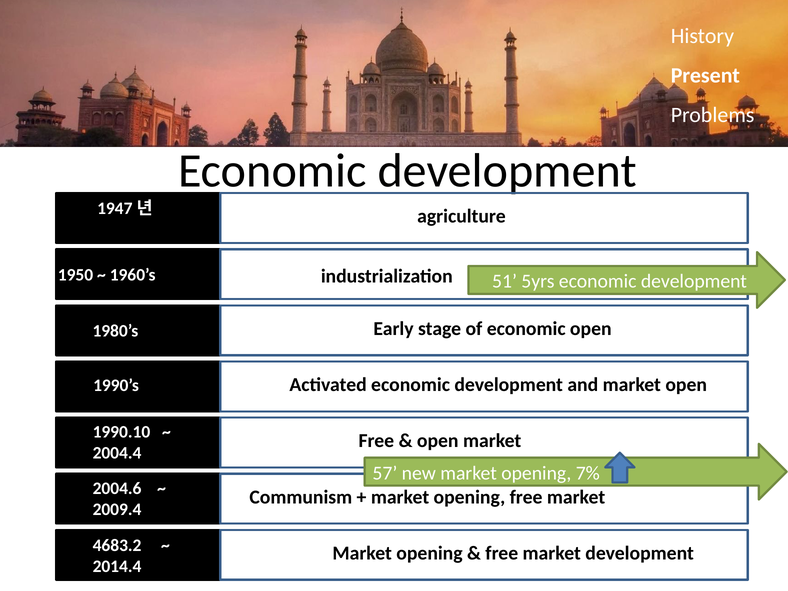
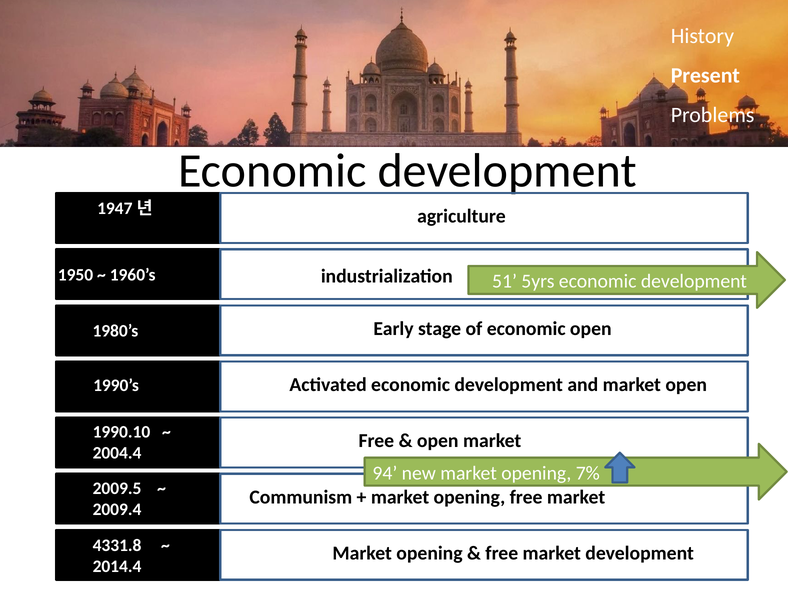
57: 57 -> 94 (385, 473)
2004.6: 2004.6 -> 2009.5 (117, 488)
4683.2: 4683.2 -> 4331.8 (117, 546)
